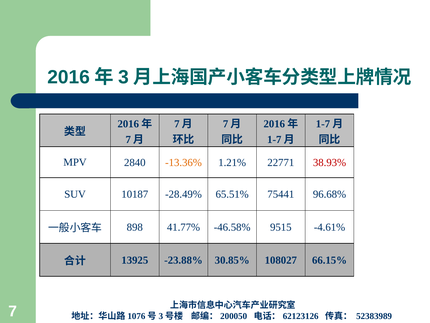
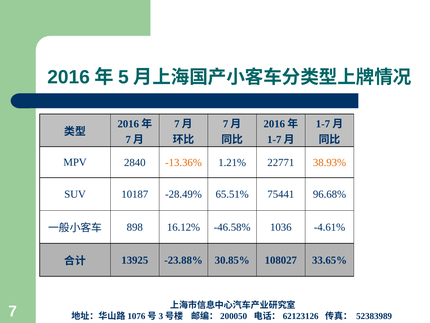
3: 3 -> 5 (123, 77)
38.93% colour: red -> orange (330, 162)
41.77%: 41.77% -> 16.12% (183, 227)
9515: 9515 -> 1036 (281, 227)
66.15%: 66.15% -> 33.65% (330, 260)
